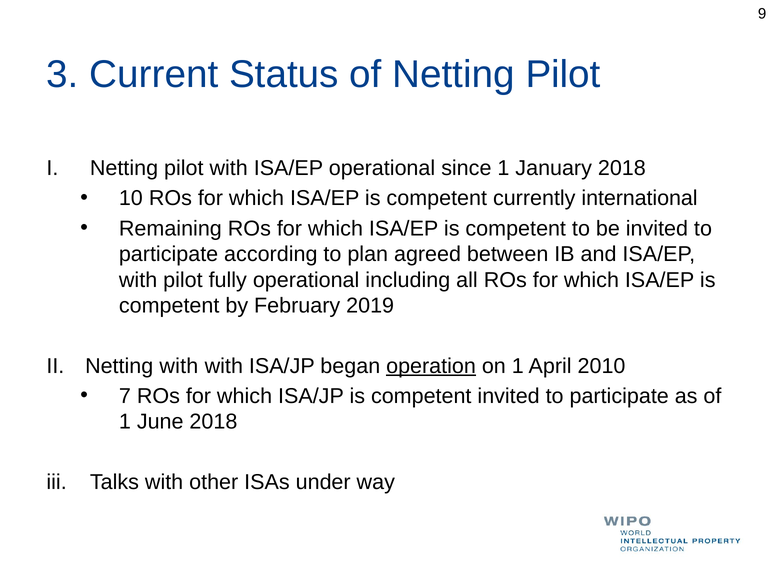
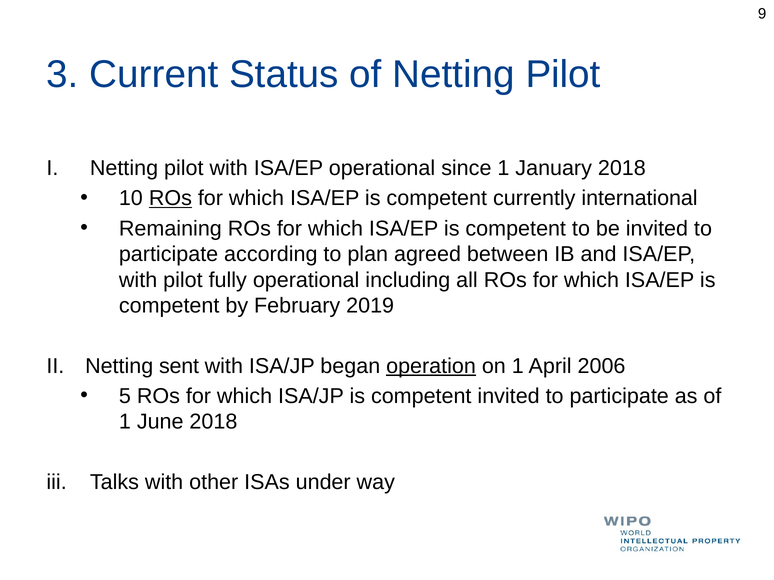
ROs underline: none -> present (170, 198)
Netting with: with -> sent (179, 366)
2010: 2010 -> 2006 (602, 366)
7: 7 -> 5 (125, 396)
